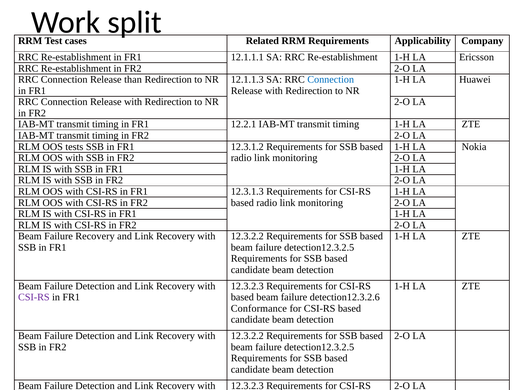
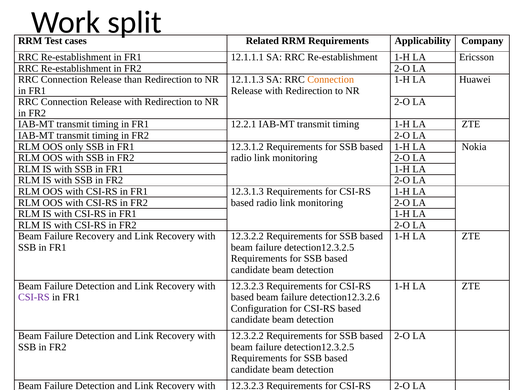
Connection colour: blue -> orange (331, 80)
tests: tests -> only (74, 147)
Conformance: Conformance -> Configuration (259, 308)
